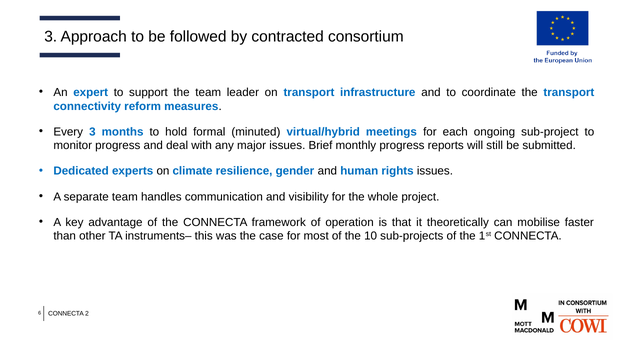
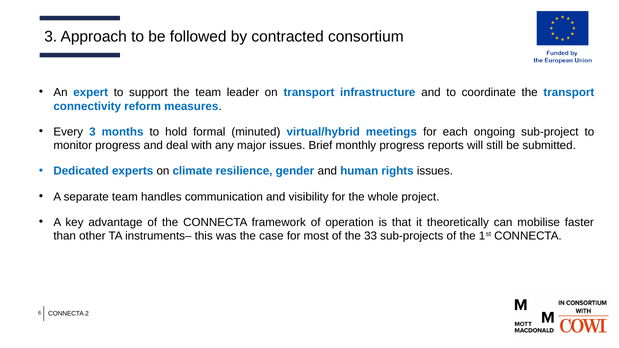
10: 10 -> 33 (371, 236)
